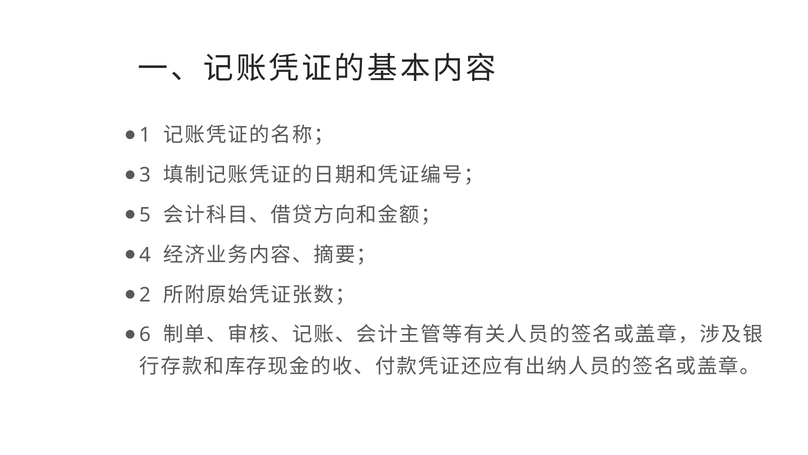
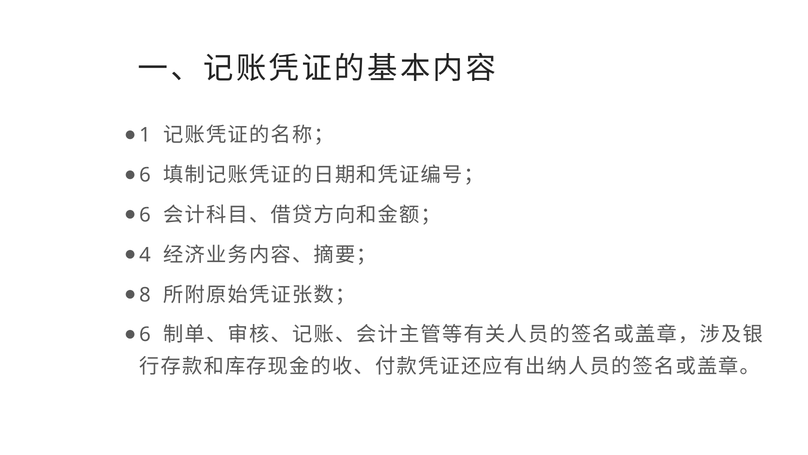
3: 3 -> 6 (145, 175)
5: 5 -> 6 (145, 215)
2: 2 -> 8 (145, 295)
